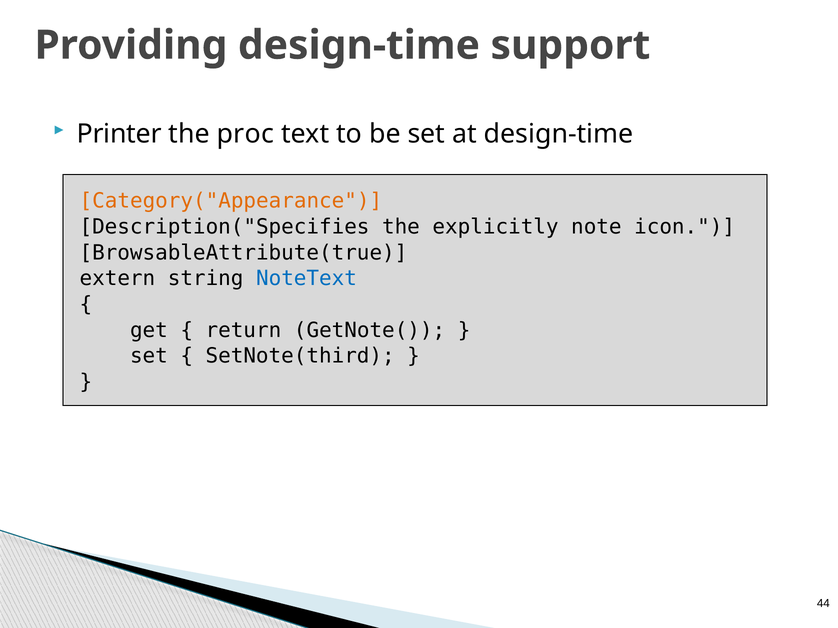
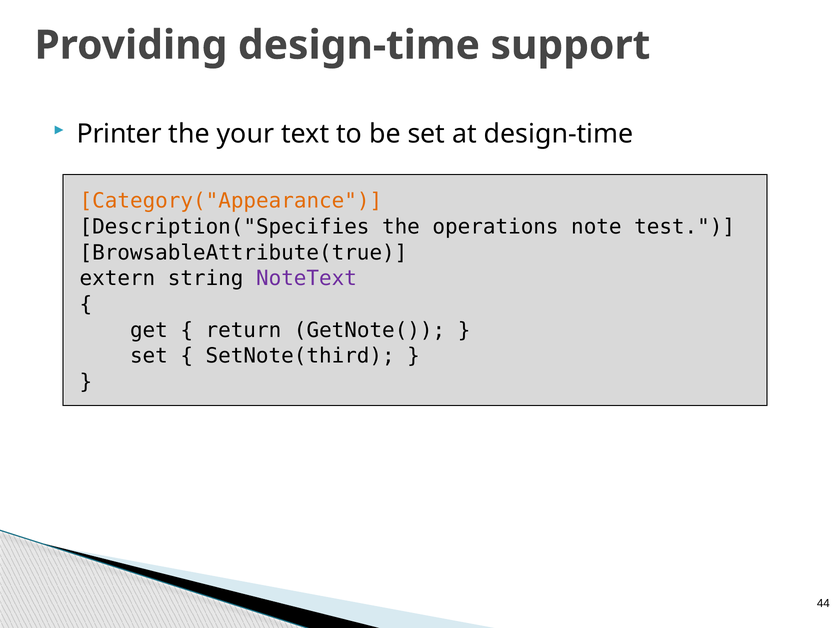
proc: proc -> your (246, 134)
explicitly: explicitly -> operations (496, 227)
icon: icon -> test (685, 227)
NoteText colour: blue -> purple (306, 279)
